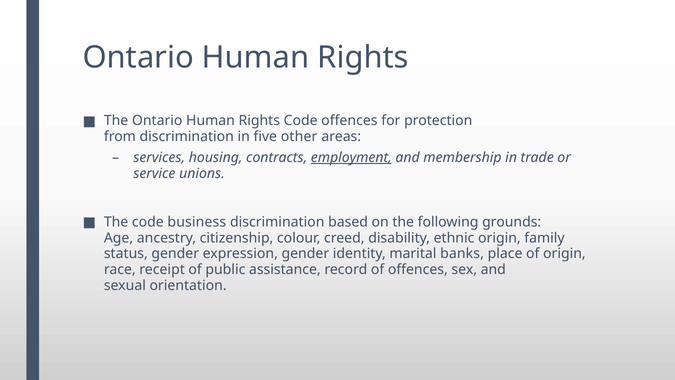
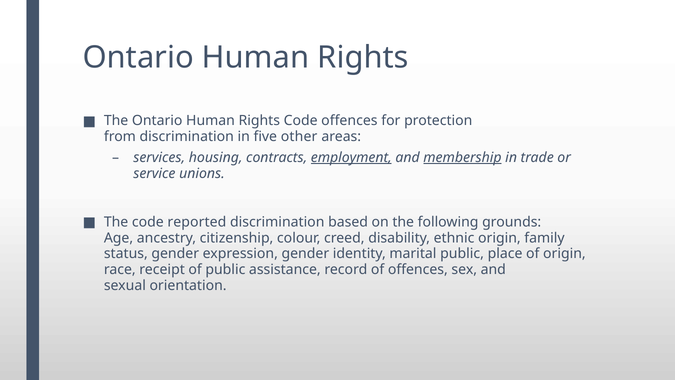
membership underline: none -> present (462, 157)
business: business -> reported (197, 222)
marital banks: banks -> public (462, 254)
